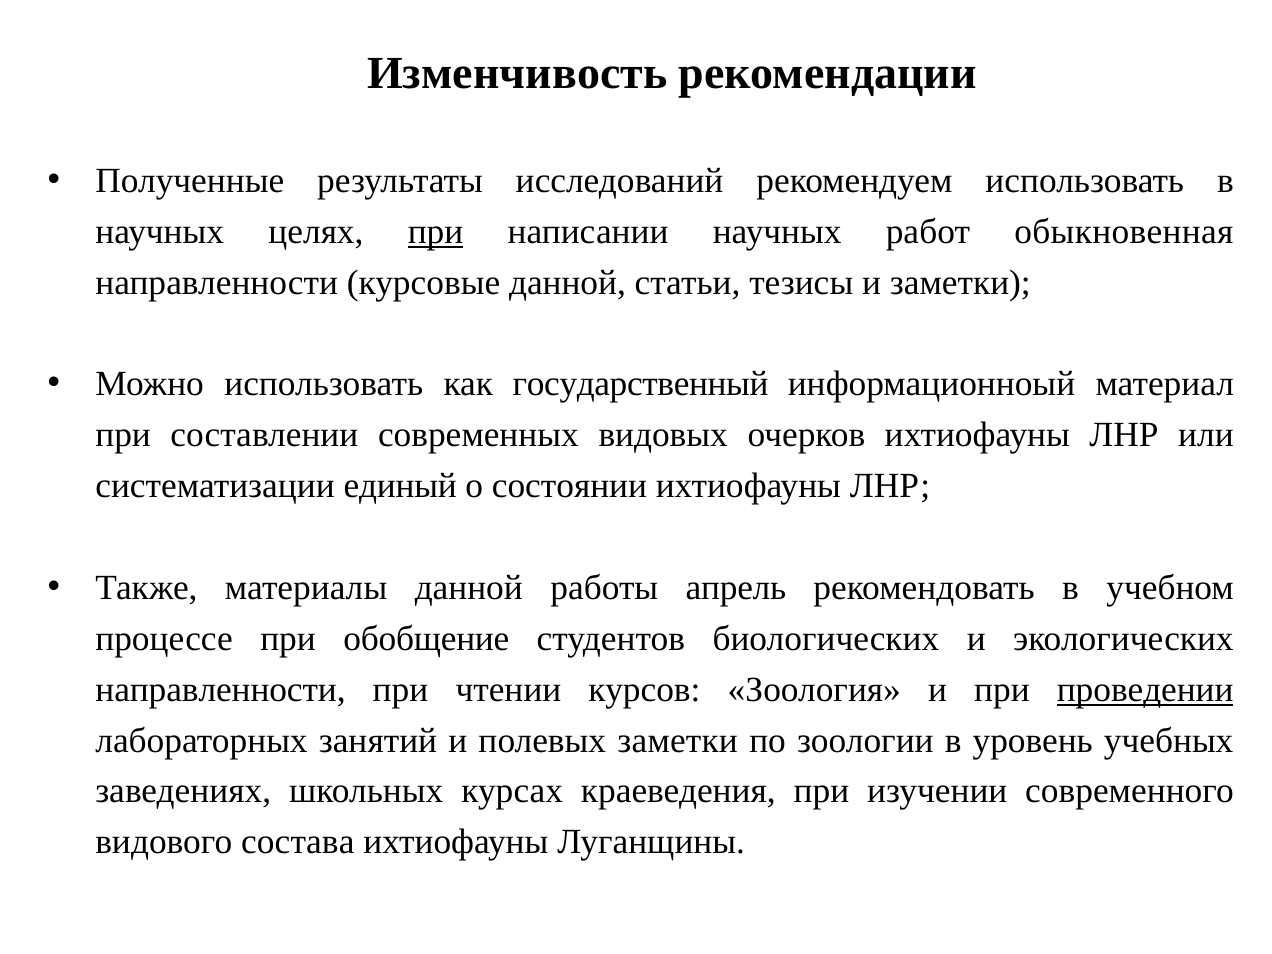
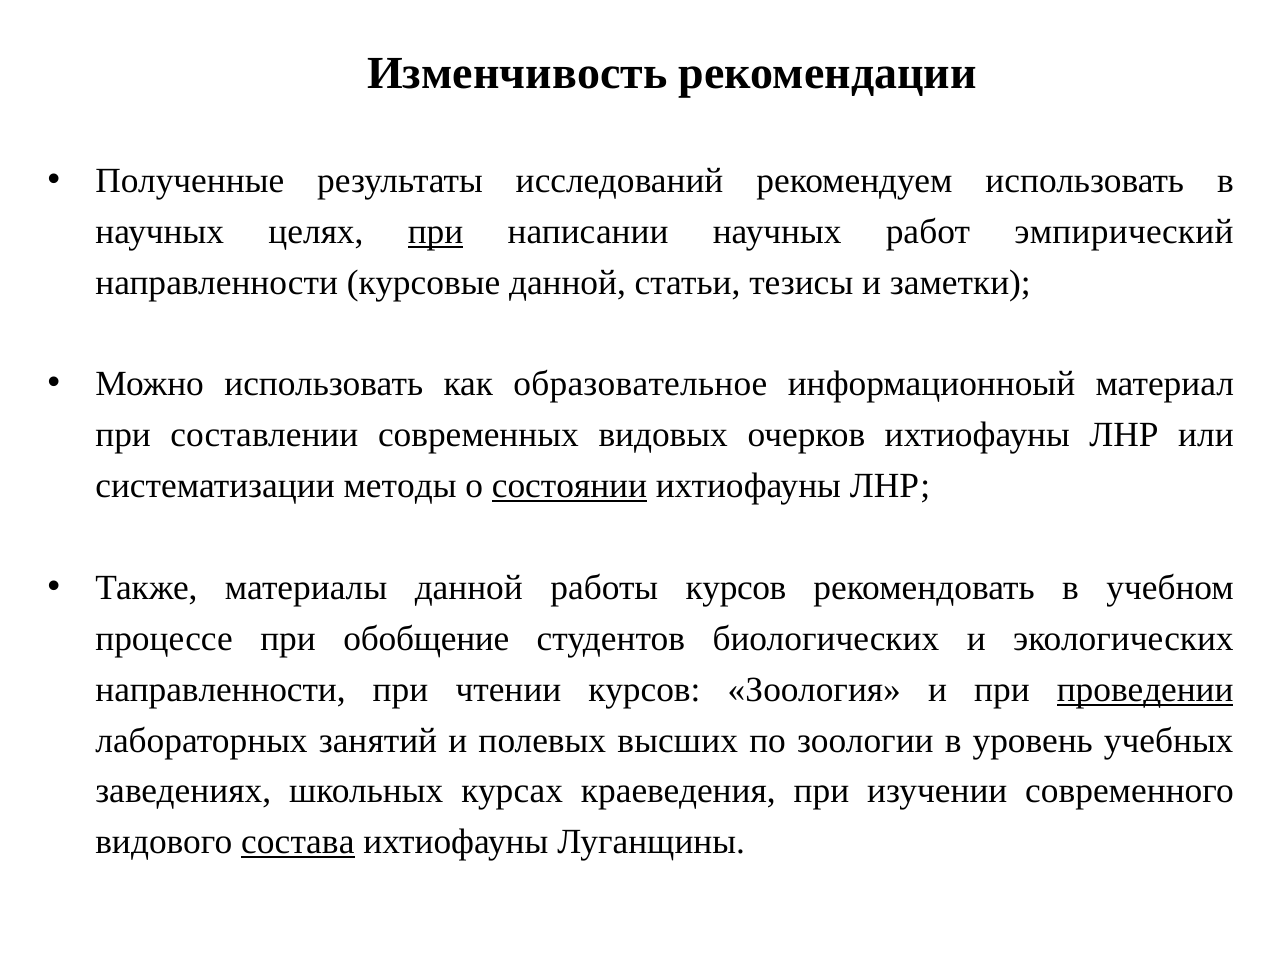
обыкновенная: обыкновенная -> эмпирический (1124, 232)
государственный: государственный -> образовательное (640, 384)
единый: единый -> методы (400, 486)
состоянии underline: none -> present (569, 486)
работы апрель: апрель -> курсов (736, 588)
полевых заметки: заметки -> высших (678, 740)
состава underline: none -> present (298, 842)
